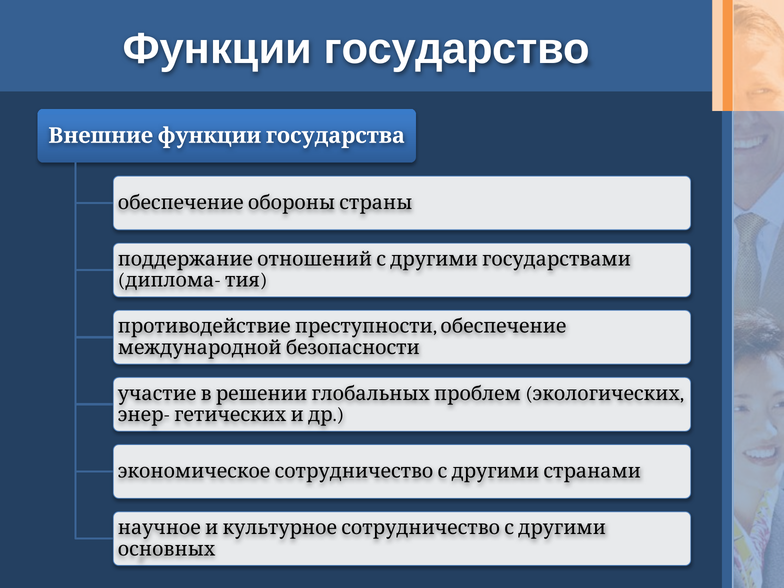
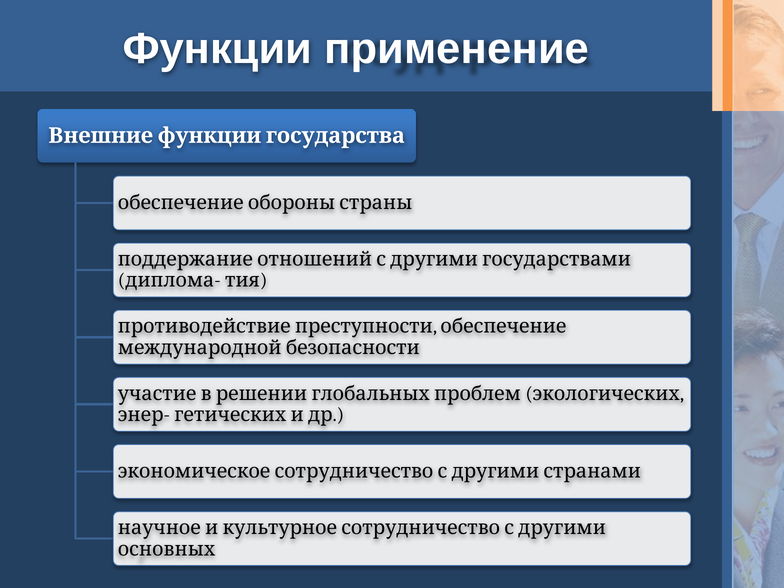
государство: государство -> применение (457, 49)
